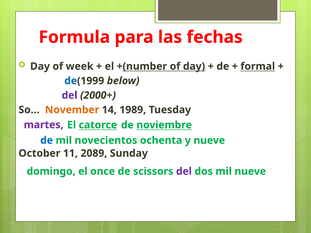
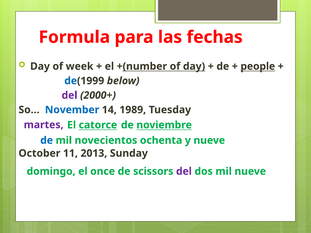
formal: formal -> people (258, 66)
November colour: orange -> blue (72, 110)
2089: 2089 -> 2013 (94, 153)
